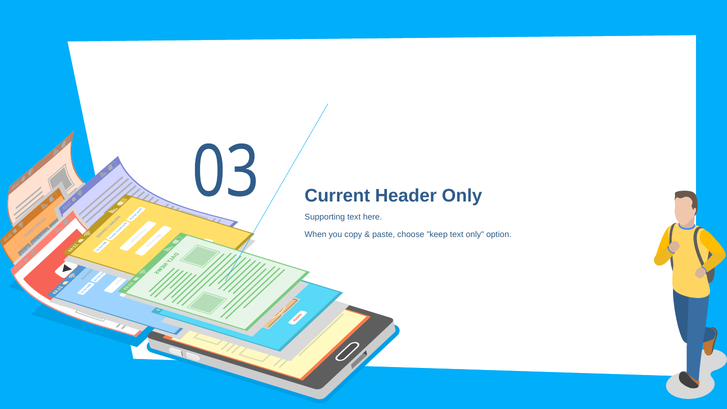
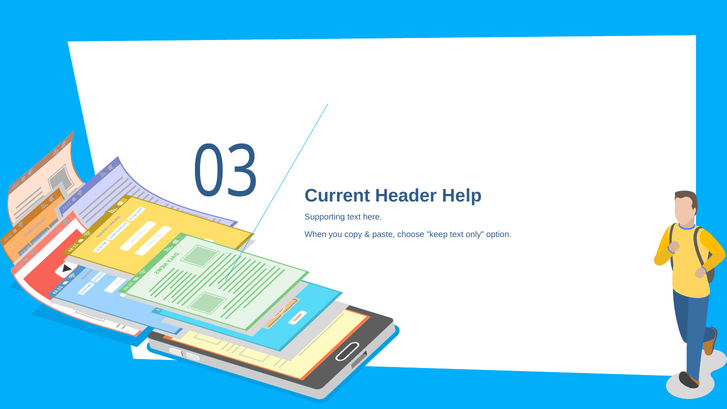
Header Only: Only -> Help (462, 196)
